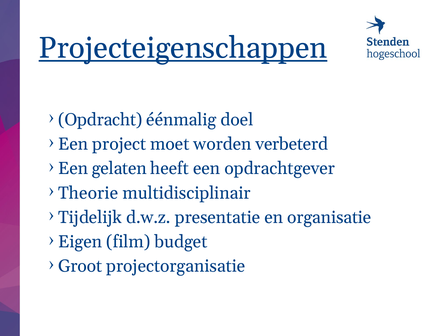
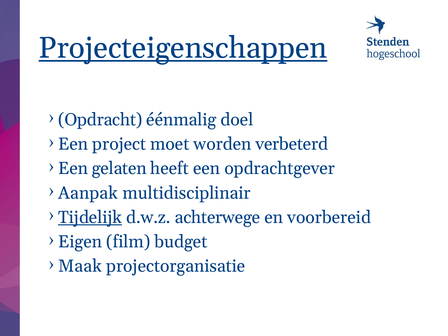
Theorie: Theorie -> Aanpak (88, 193)
Tijdelijk underline: none -> present (90, 217)
presentatie: presentatie -> achterwege (218, 217)
organisatie: organisatie -> voorbereid (329, 217)
Groot: Groot -> Maak (80, 266)
